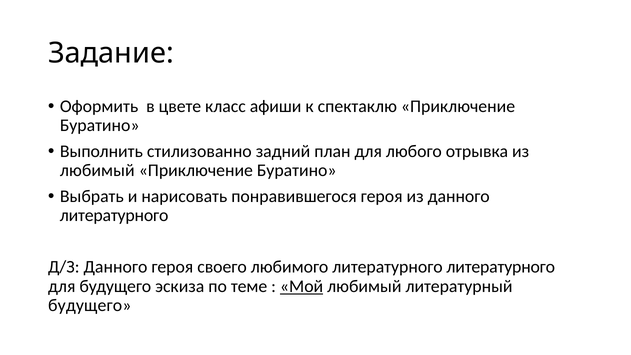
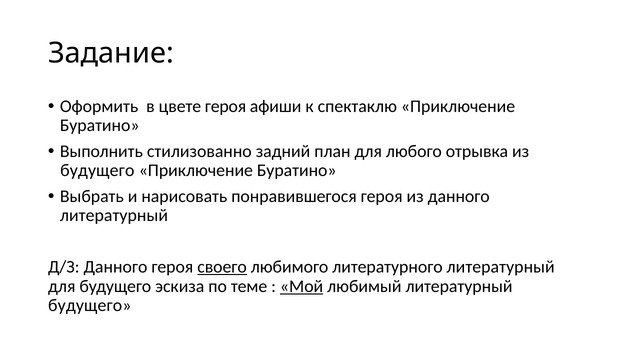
цвете класс: класс -> героя (226, 106)
любимый: любимый -> будущего (97, 170)
литературного: литературного -> литературный (114, 215)
своего underline: none -> present (222, 267)
литературного литературного: литературного -> литературный (501, 267)
